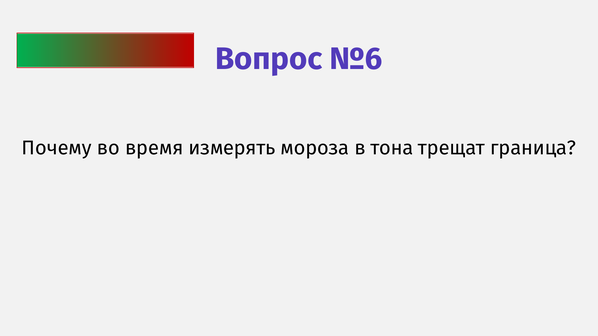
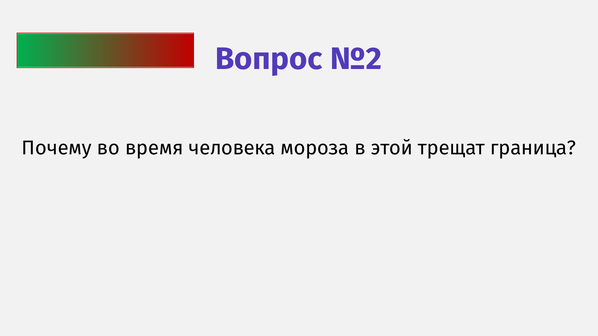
№6: №6 -> №2 (356, 59)
измерять: измерять -> человека (232, 148)
тона: тона -> этой (392, 148)
